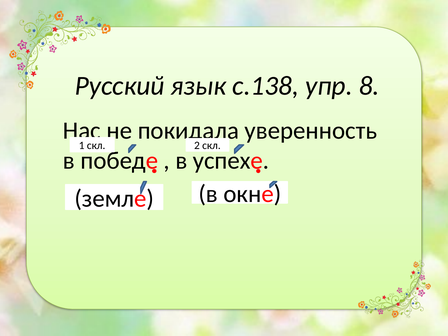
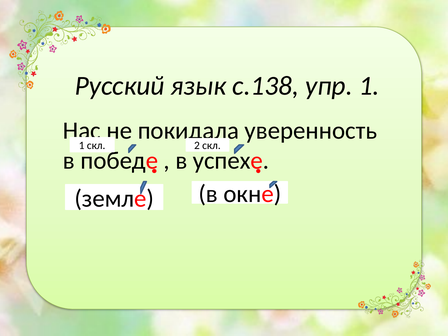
упр 8: 8 -> 1 (369, 86)
